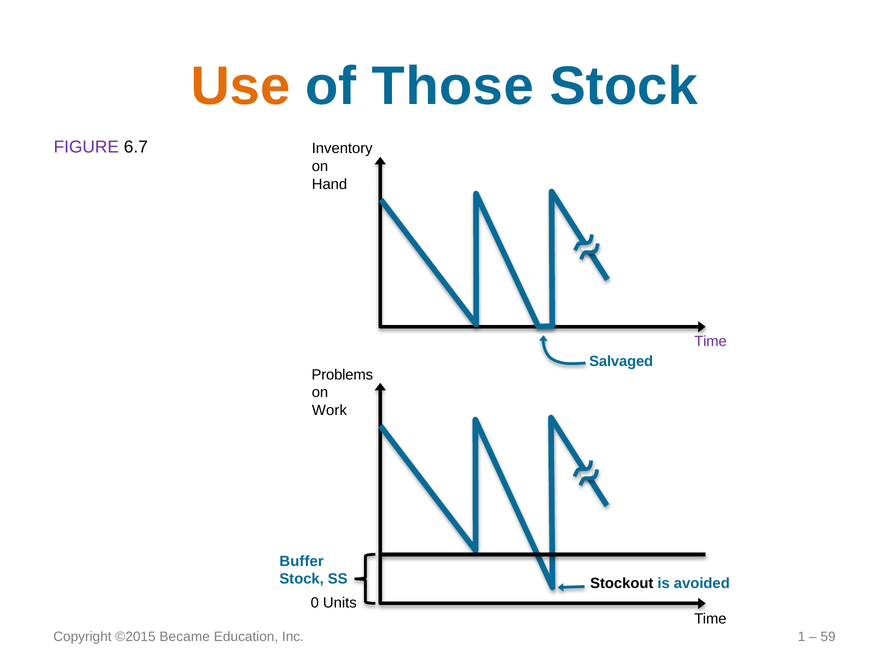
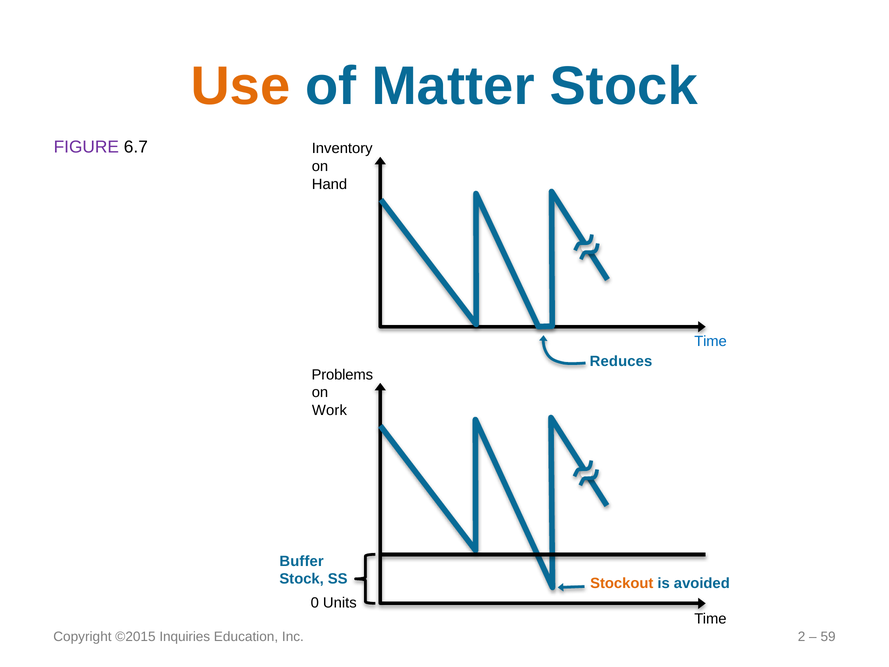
Those: Those -> Matter (453, 86)
Time colour: purple -> blue (711, 341)
Salvaged: Salvaged -> Reduces (621, 361)
Stockout colour: black -> orange (622, 583)
Became: Became -> Inquiries (185, 637)
1: 1 -> 2 (802, 637)
